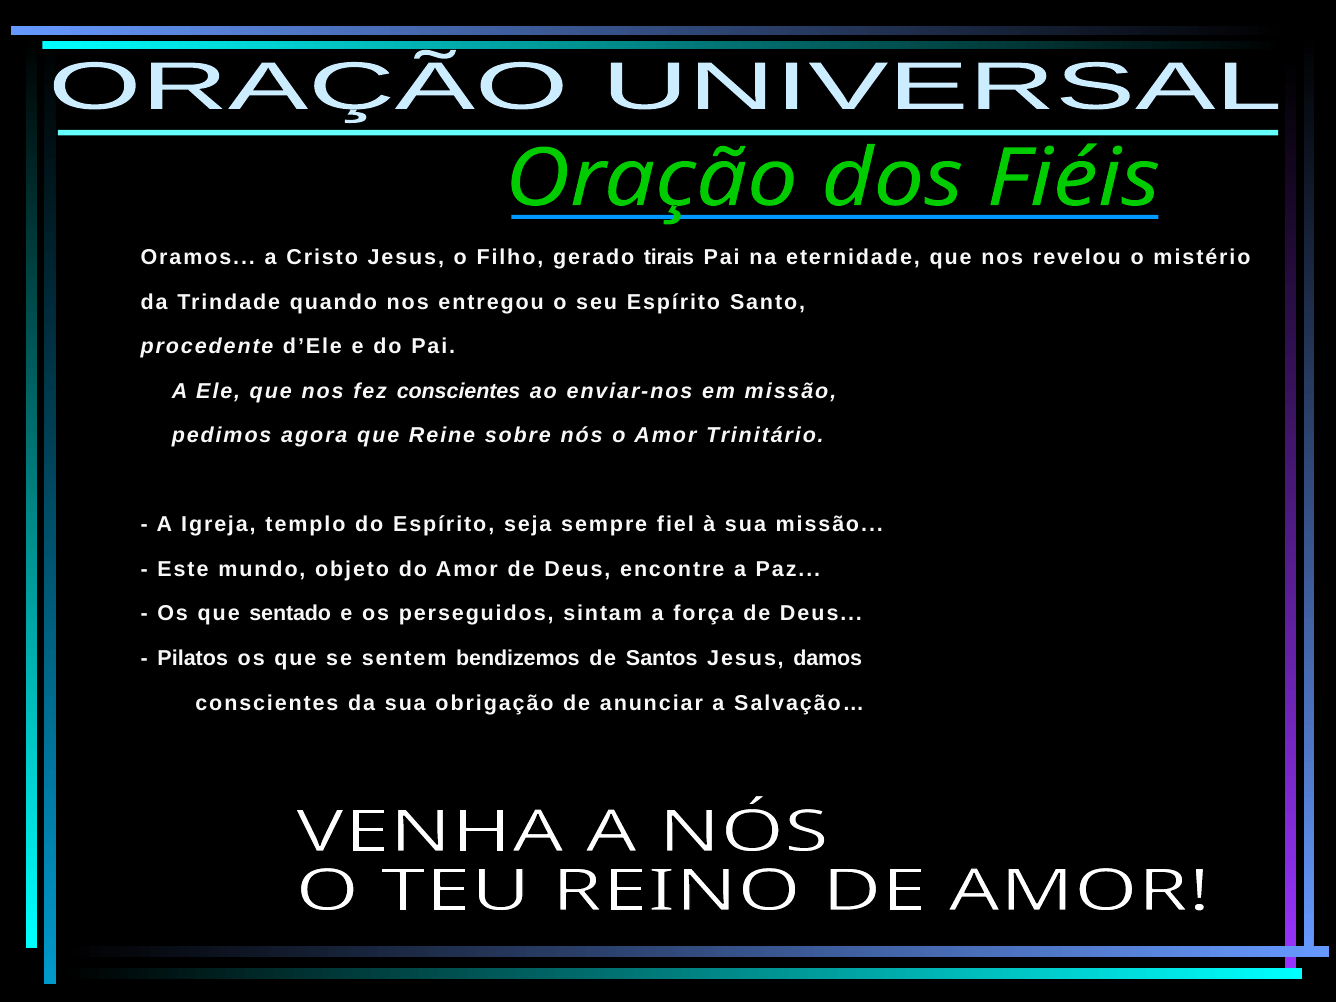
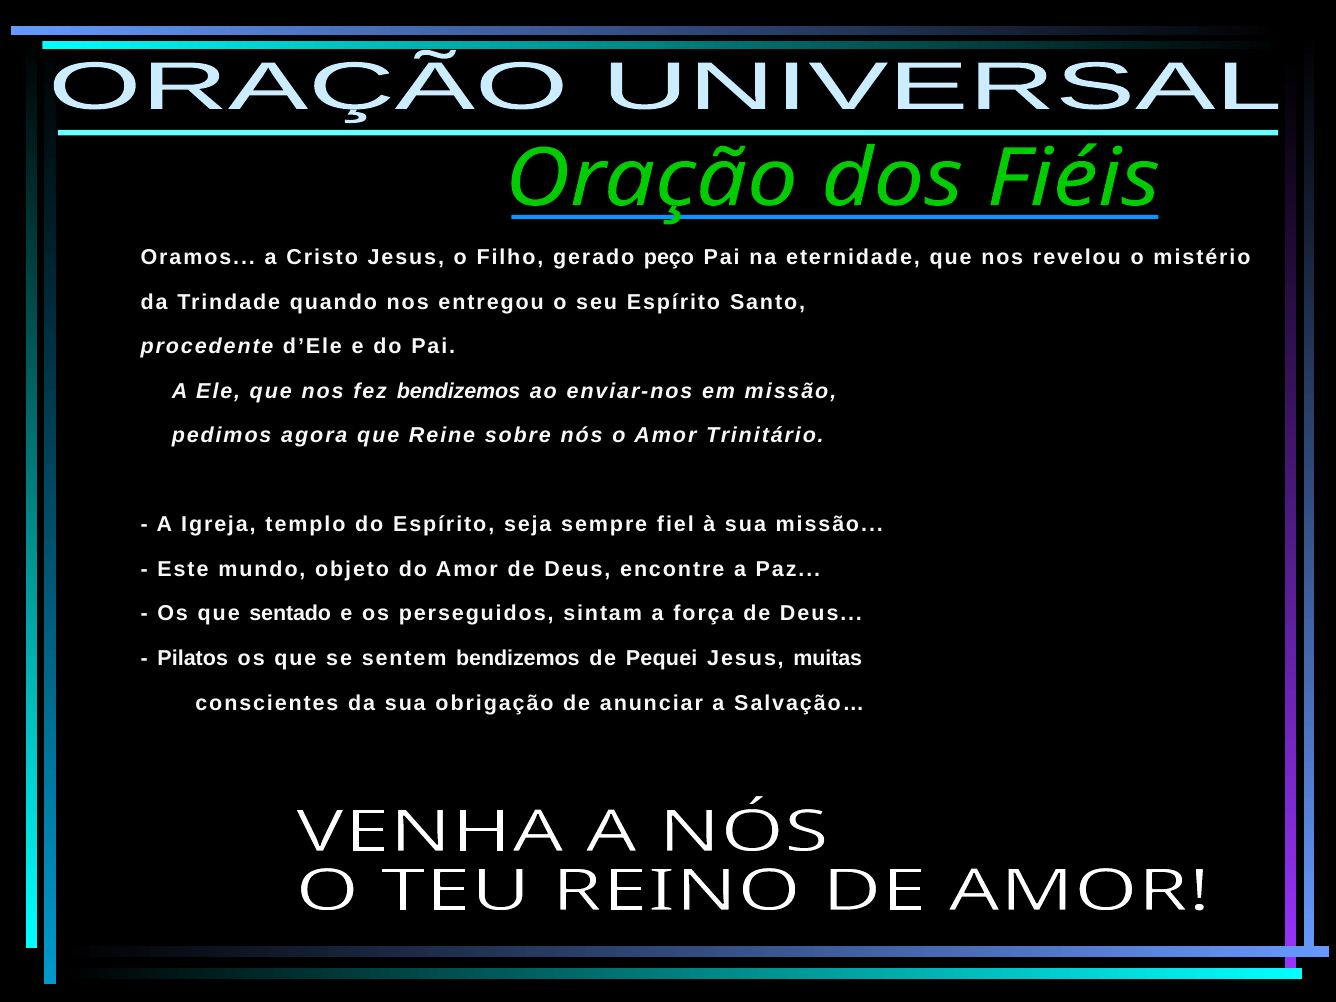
tirais: tirais -> peço (669, 257)
fez conscientes: conscientes -> bendizemos (459, 391)
Santos: Santos -> Pequei (662, 658)
damos: damos -> muitas (828, 658)
